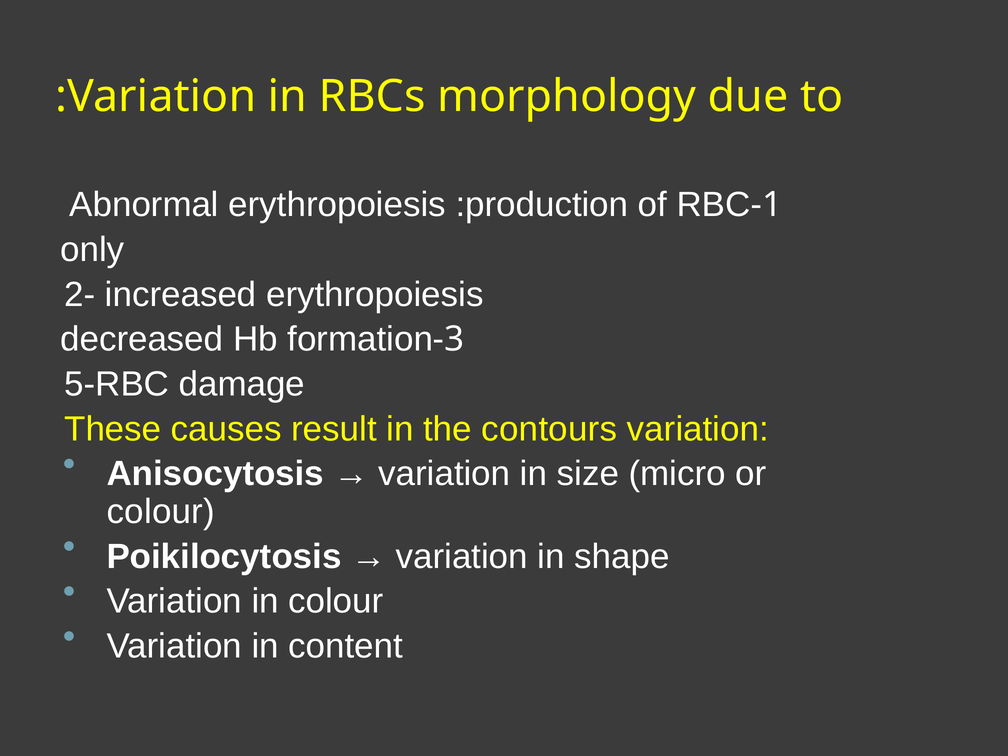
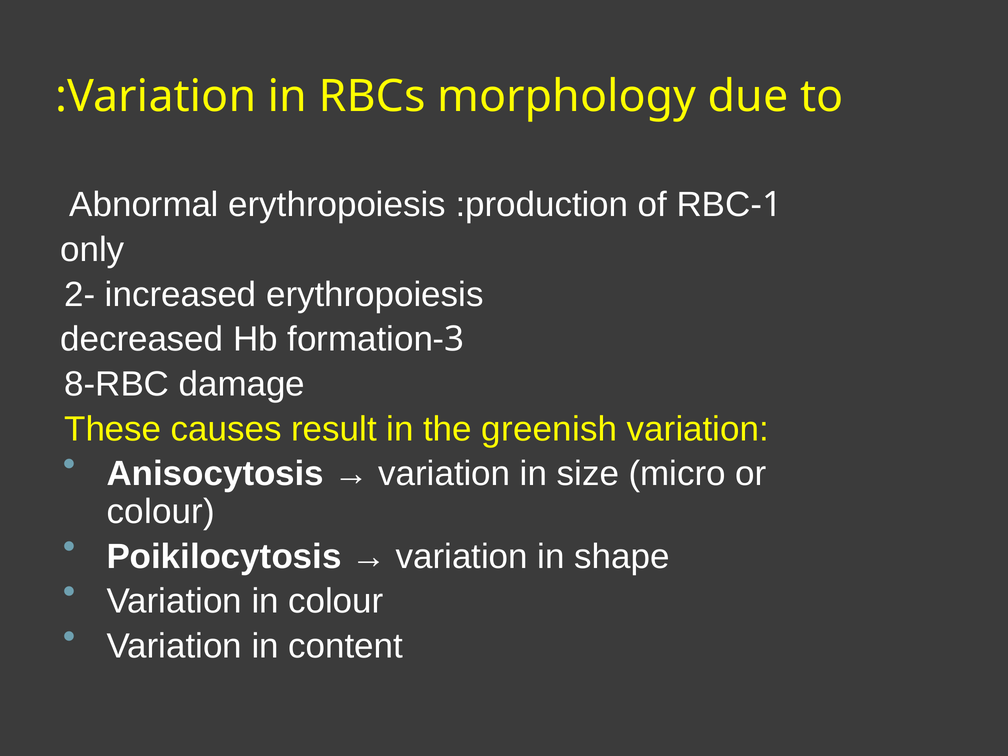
5-RBC: 5-RBC -> 8-RBC (117, 384)
contours: contours -> greenish (549, 429)
